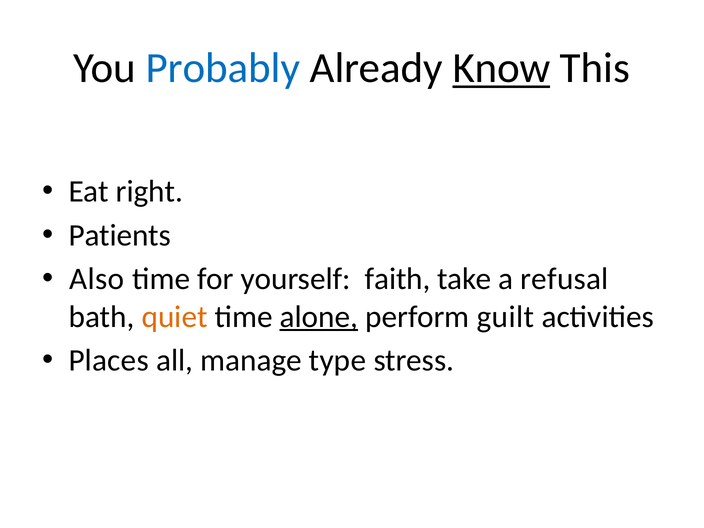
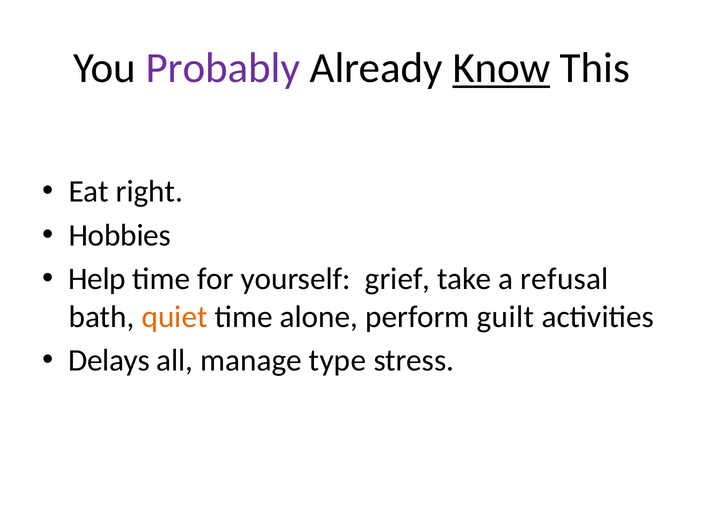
Probably colour: blue -> purple (223, 68)
Patients: Patients -> Hobbies (120, 235)
Also: Also -> Help (97, 279)
faith: faith -> grief (398, 279)
alone underline: present -> none (319, 317)
Places: Places -> Delays (109, 361)
